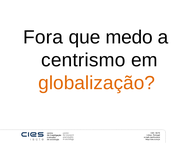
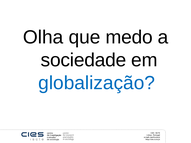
Fora: Fora -> Olha (43, 37)
centrismo: centrismo -> sociedade (83, 60)
globalização colour: orange -> blue (97, 83)
